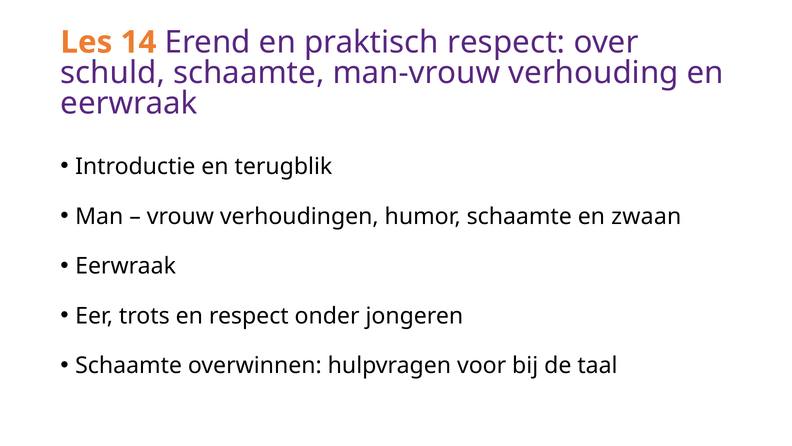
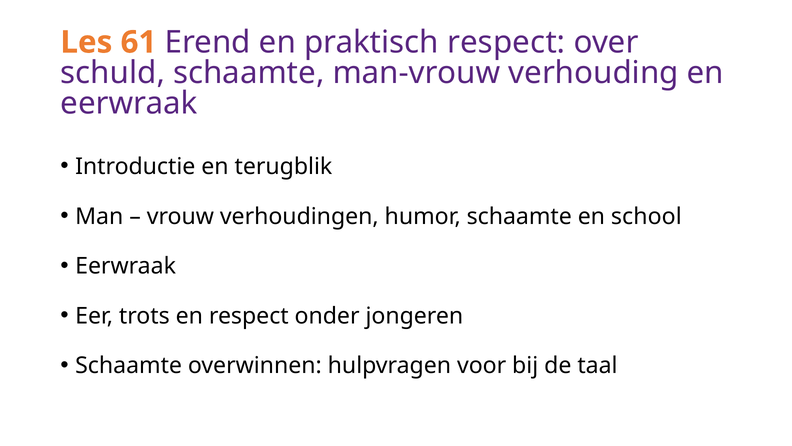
14: 14 -> 61 (138, 42)
zwaan: zwaan -> school (646, 216)
